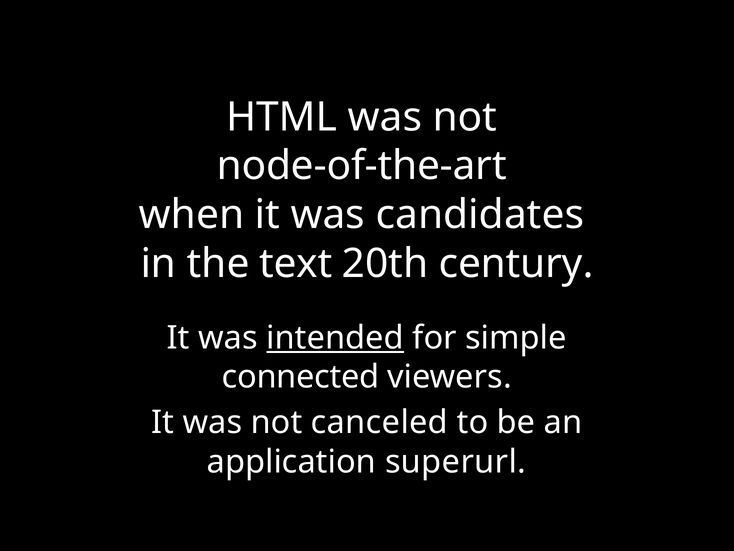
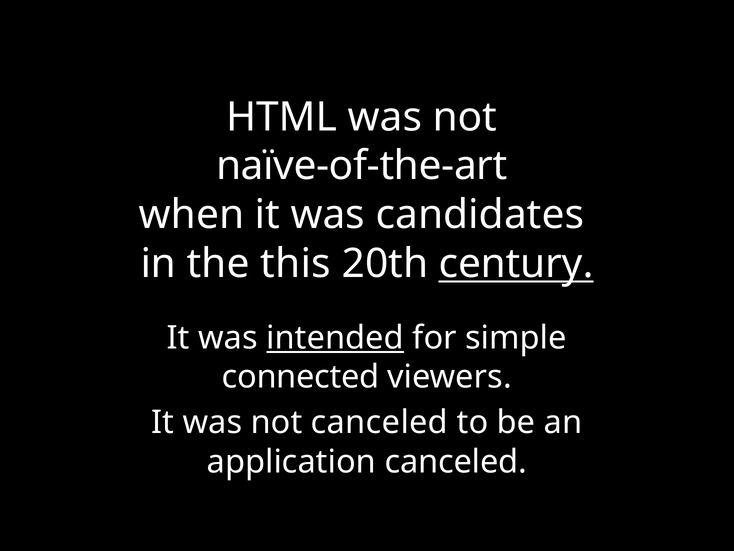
node-of-the-art: node-of-the-art -> naïve-of-the-art (362, 166)
text: text -> this (296, 264)
century underline: none -> present (516, 264)
application superurl: superurl -> canceled (456, 461)
